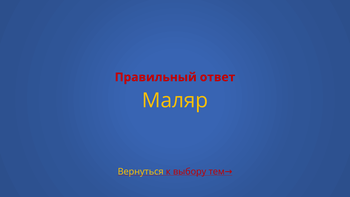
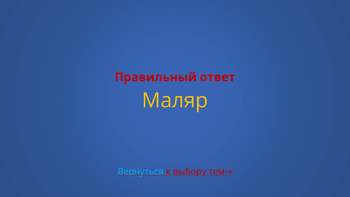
Вернуться colour: yellow -> light blue (141, 172)
